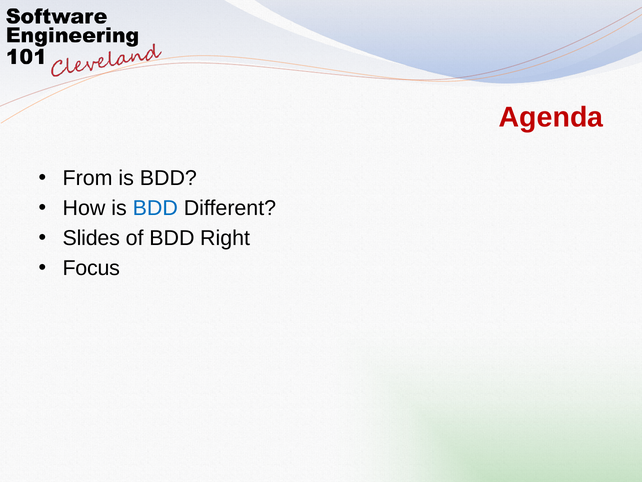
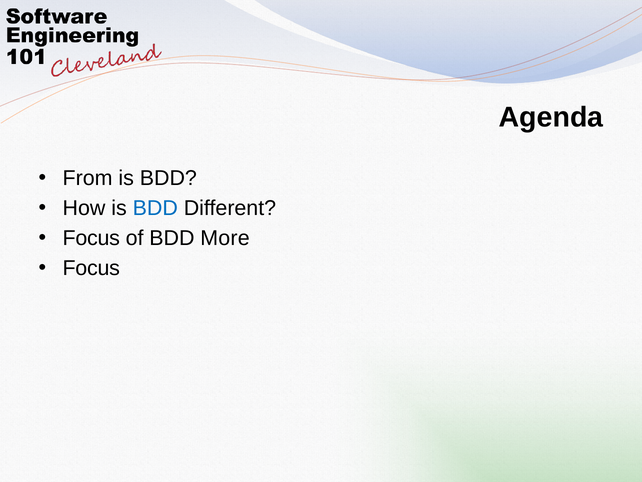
Agenda colour: red -> black (551, 117)
Slides: Slides -> Focus (91, 238)
Right: Right -> More (225, 238)
